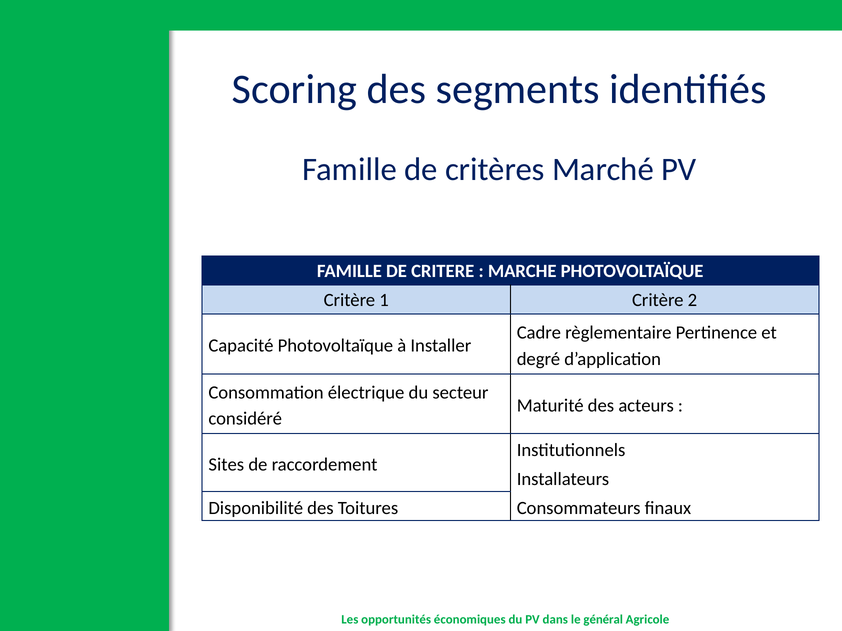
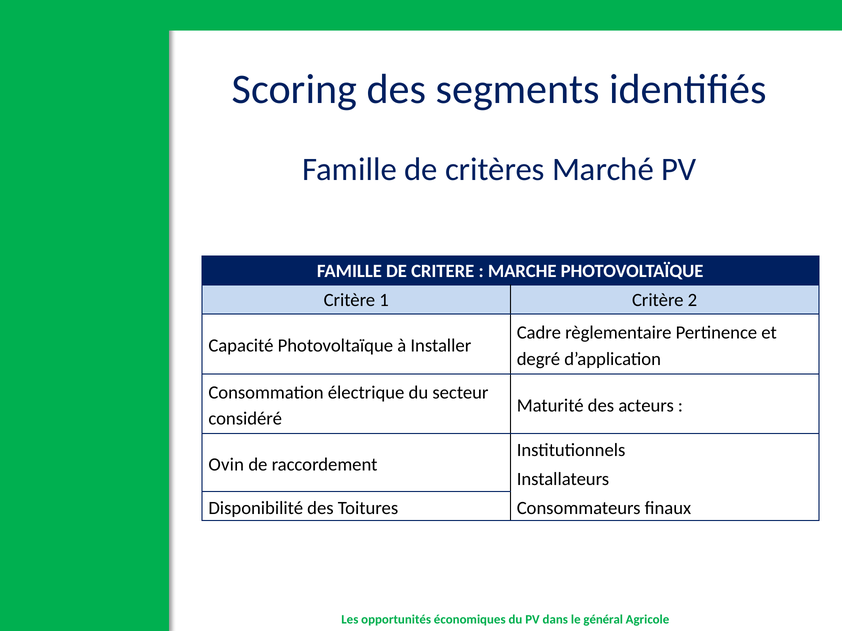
Sites: Sites -> Ovin (226, 465)
